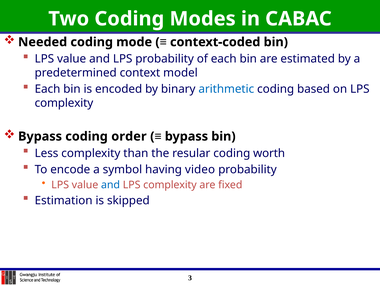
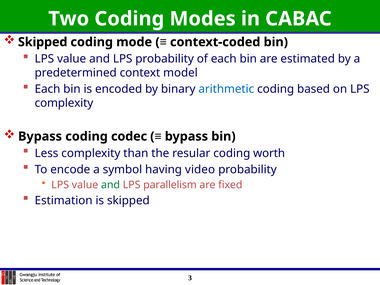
Needed: Needed -> Skipped (43, 42)
order: order -> codec (129, 136)
and colour: blue -> green (111, 185)
complexity: complexity -> parallelism (170, 185)
